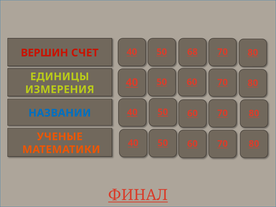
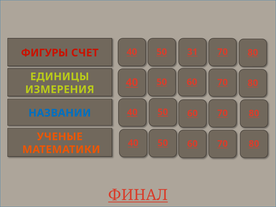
68: 68 -> 31 (192, 52)
ВЕРШИН: ВЕРШИН -> ФИГУРЫ (44, 53)
